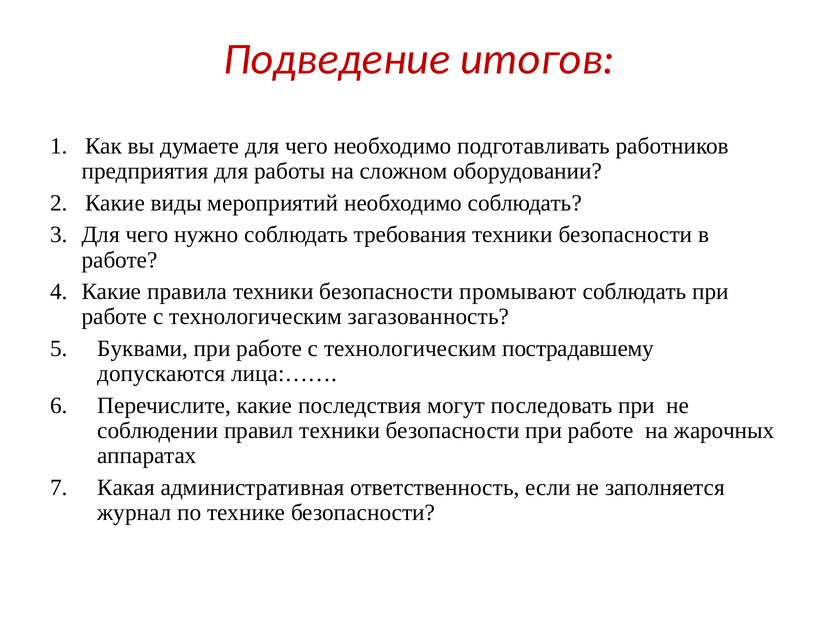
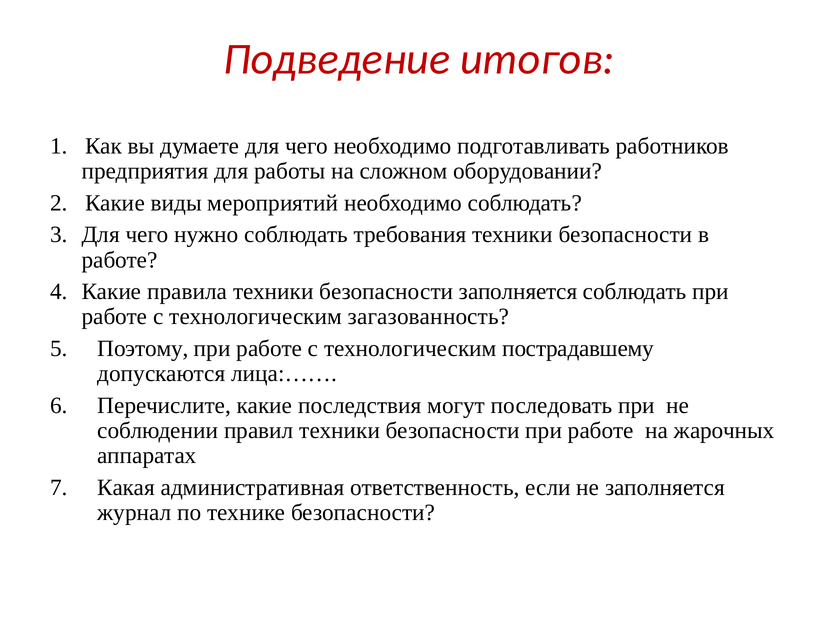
безопасности промывают: промывают -> заполняется (518, 292)
Буквами: Буквами -> Поэтому (143, 349)
